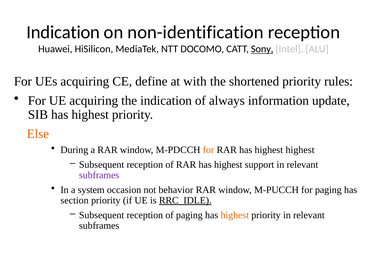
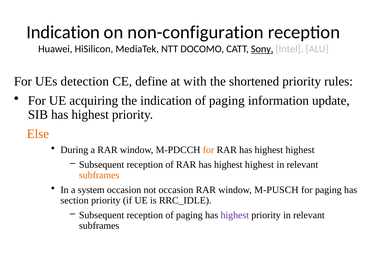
non-identification: non-identification -> non-configuration (196, 32)
UEs acquiring: acquiring -> detection (85, 81)
indication of always: always -> paging (227, 101)
support: support -> highest (259, 165)
subframes colour: purple -> orange (99, 175)
not behavior: behavior -> occasion (176, 190)
M-PUCCH: M-PUCCH -> M-PUSCH (276, 190)
RRC_IDLE underline: present -> none (185, 200)
highest colour: orange -> purple (235, 215)
